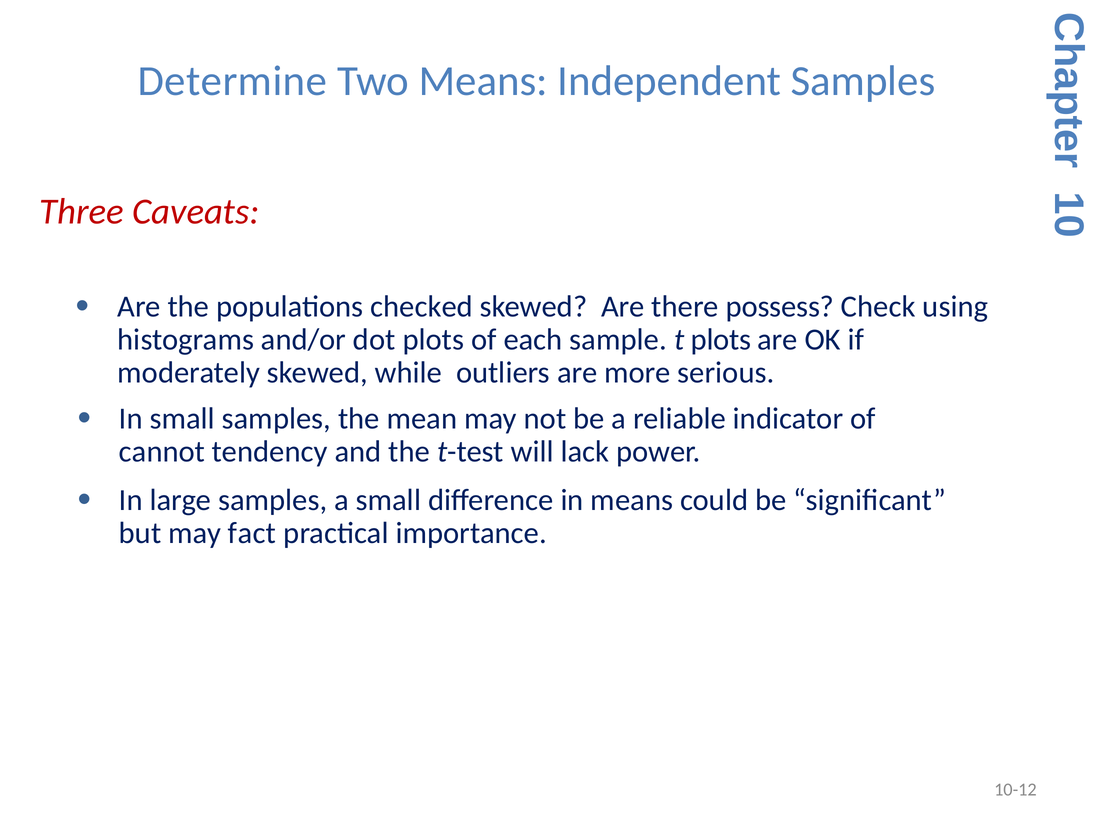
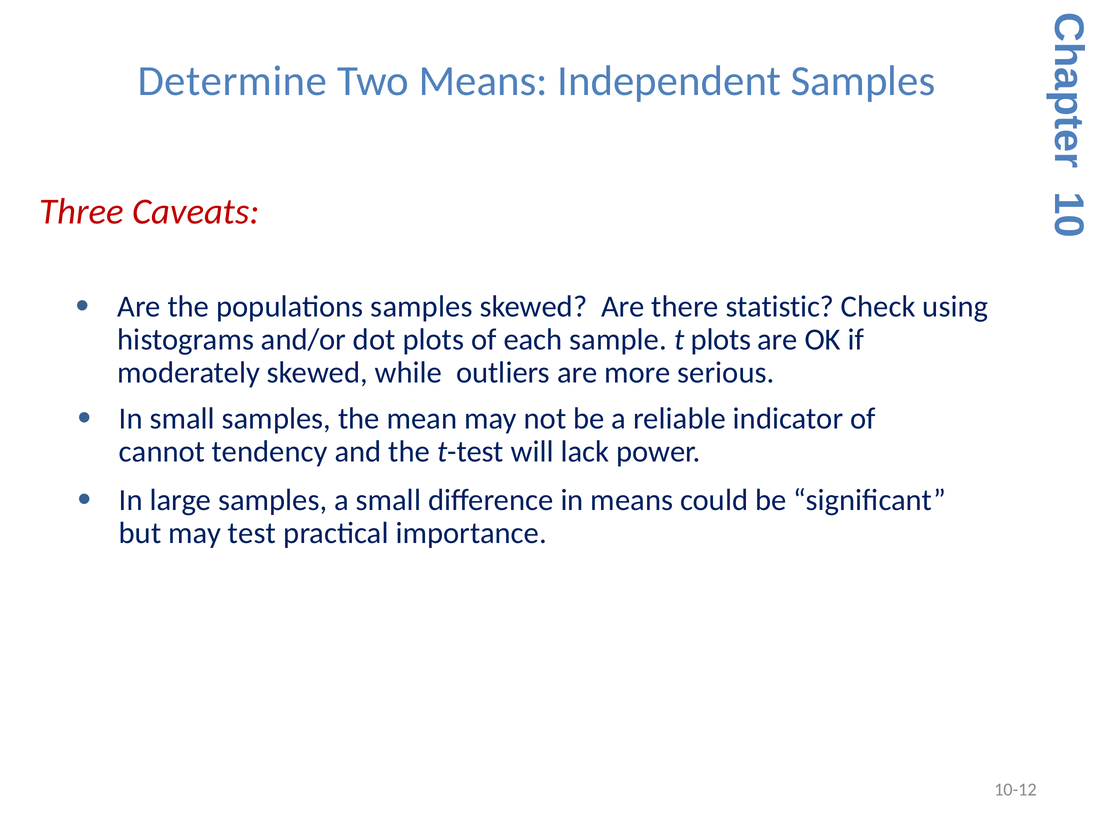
populations checked: checked -> samples (422, 307)
possess: possess -> statistic (780, 307)
fact: fact -> test (252, 533)
